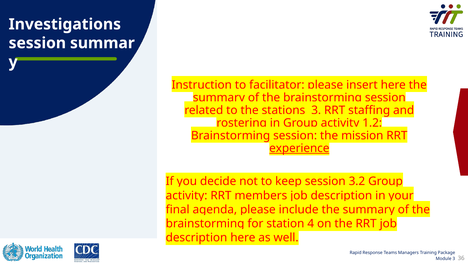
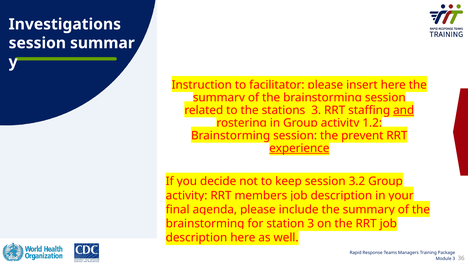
and underline: none -> present (404, 110)
mission: mission -> prevent (362, 135)
4: 4 -> 3 (311, 223)
